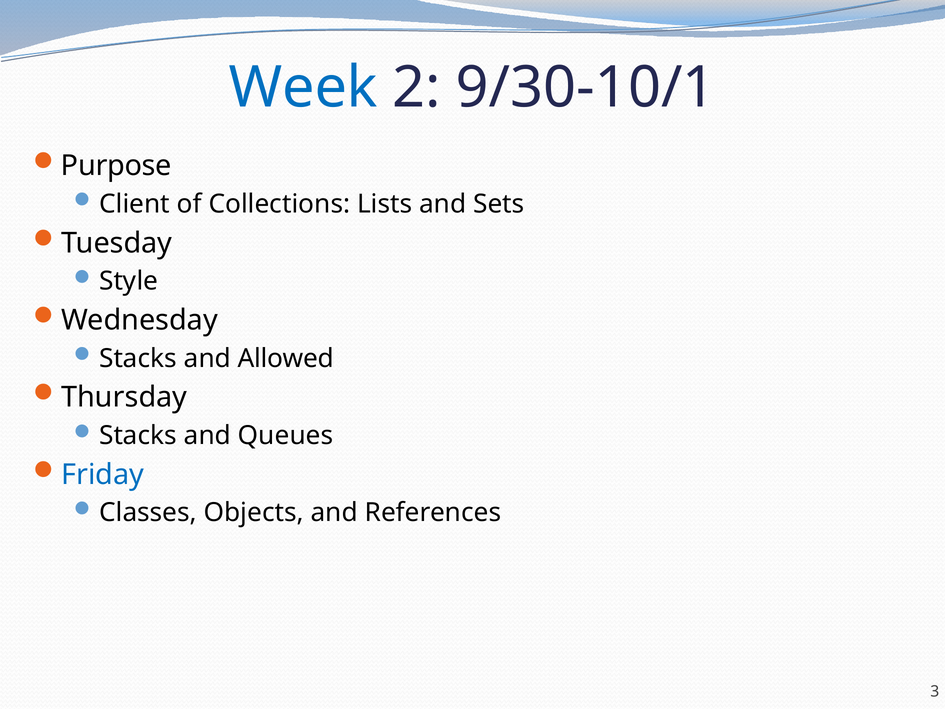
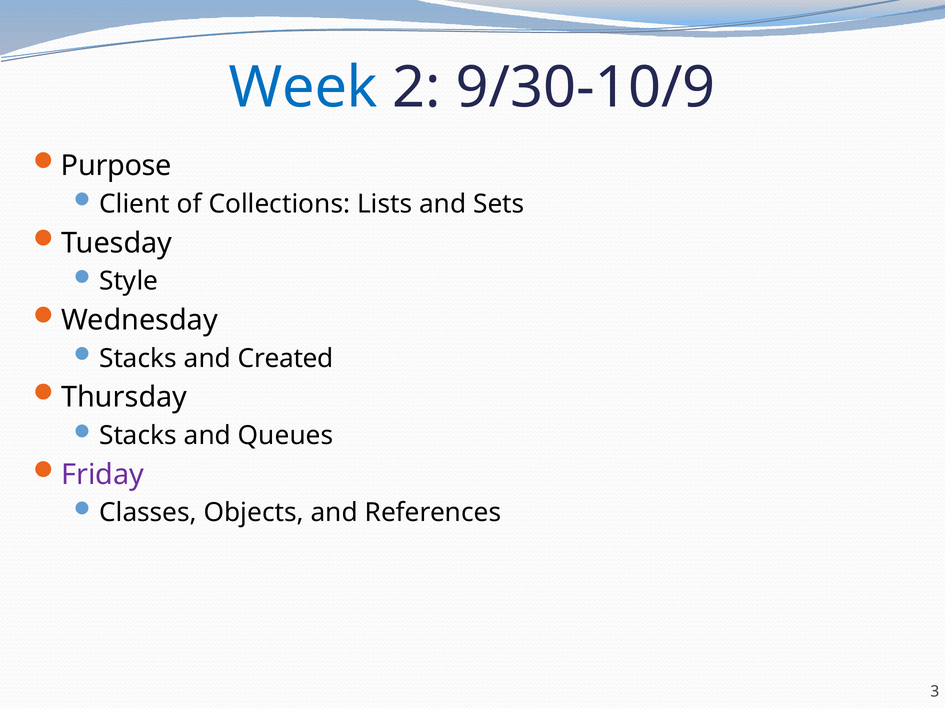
9/30-10/1: 9/30-10/1 -> 9/30-10/9 (586, 87)
Allowed: Allowed -> Created (286, 358)
Friday colour: blue -> purple (103, 474)
